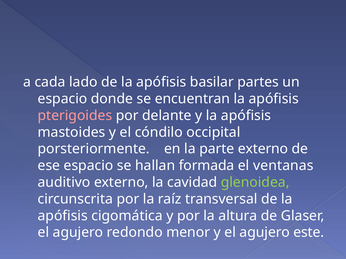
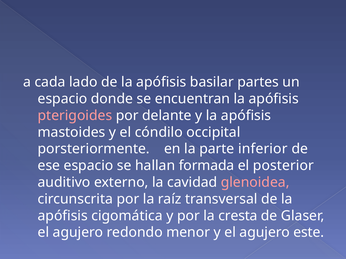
parte externo: externo -> inferior (263, 149)
ventanas: ventanas -> posterior (283, 166)
glenoidea colour: light green -> pink (255, 183)
altura: altura -> cresta (238, 216)
